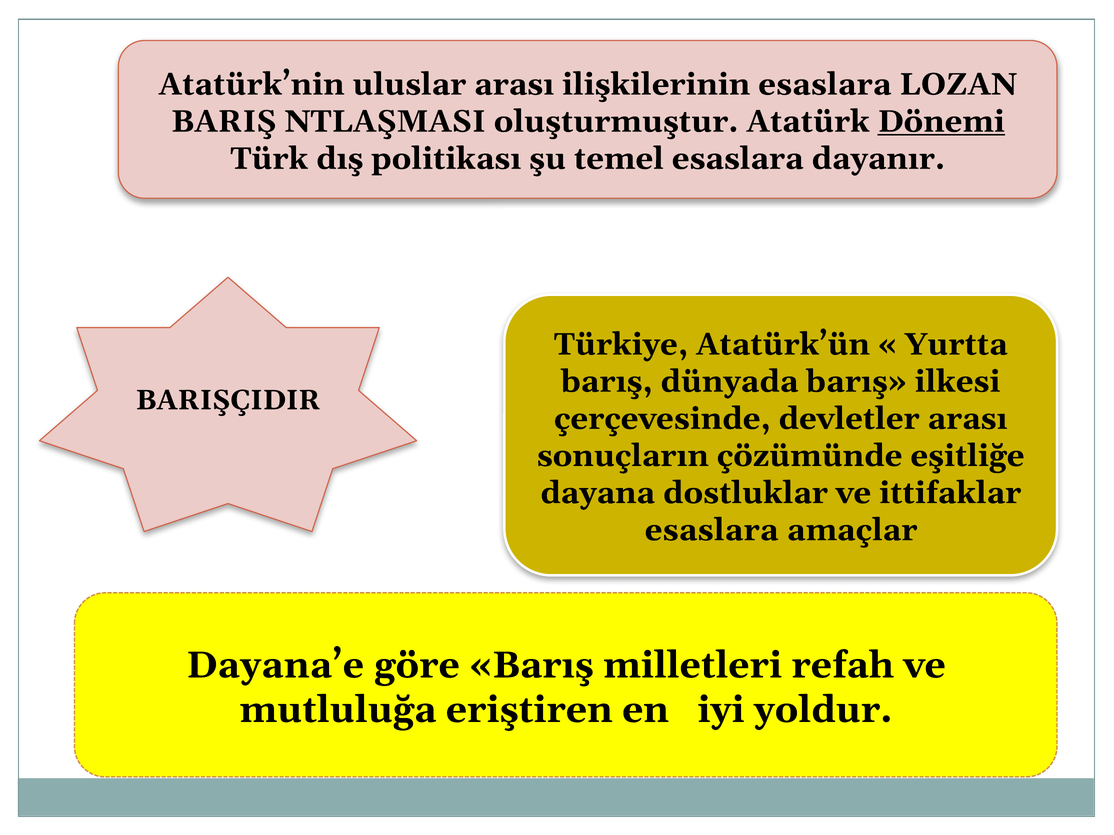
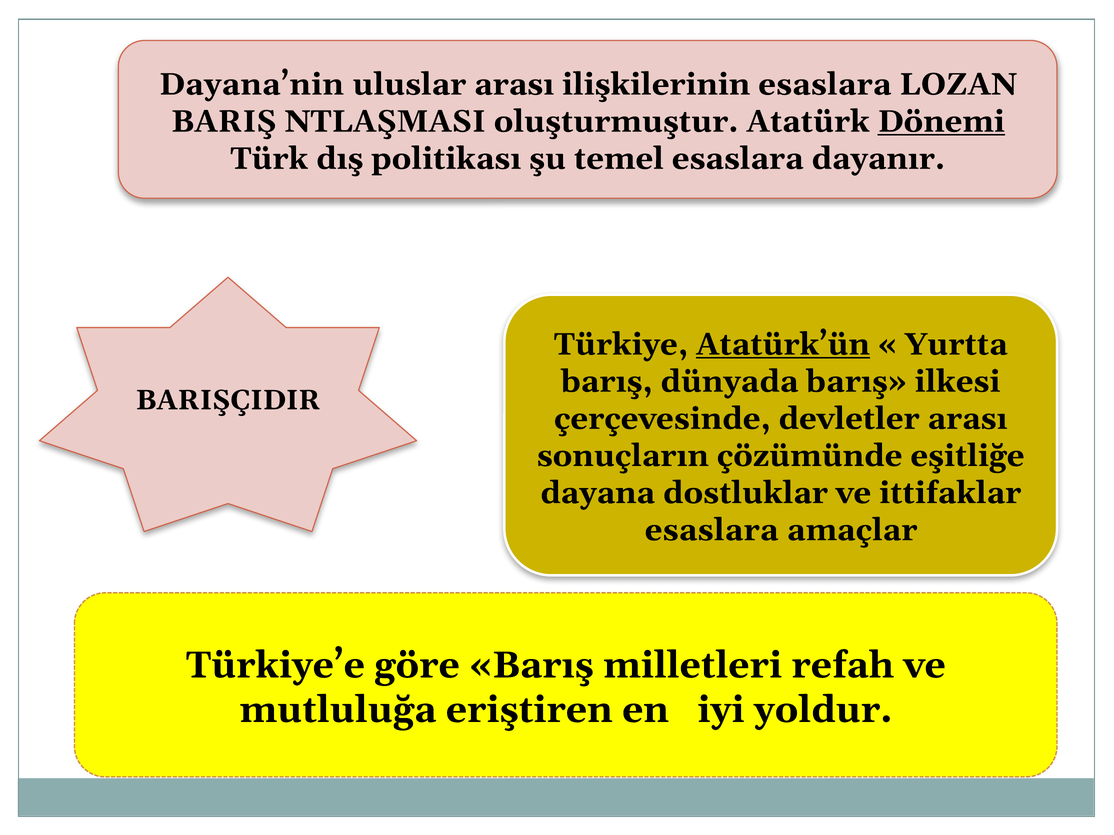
Atatürk’nin: Atatürk’nin -> Dayana’nin (251, 84)
Atatürk’ün underline: none -> present (783, 345)
Dayana’e: Dayana’e -> Türkiye’e (275, 666)
